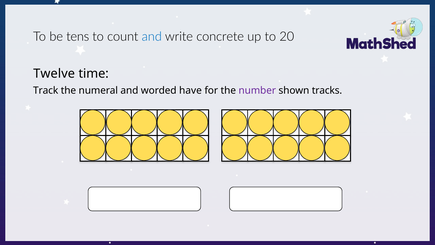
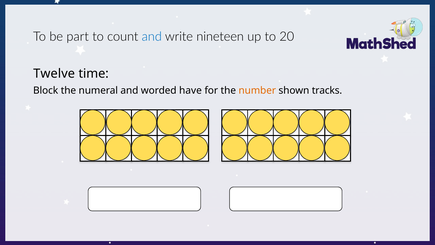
tens: tens -> part (78, 37)
concrete: concrete -> nineteen (220, 37)
Track: Track -> Block (46, 90)
number colour: purple -> orange (257, 90)
